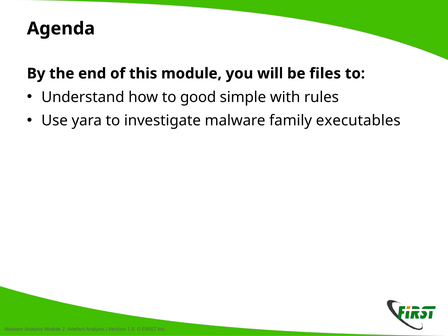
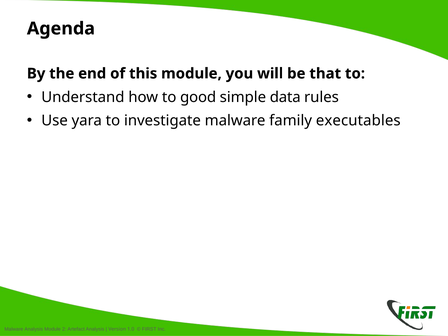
files: files -> that (325, 74)
with: with -> data (285, 97)
